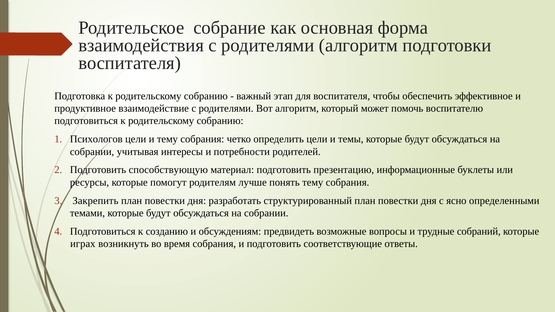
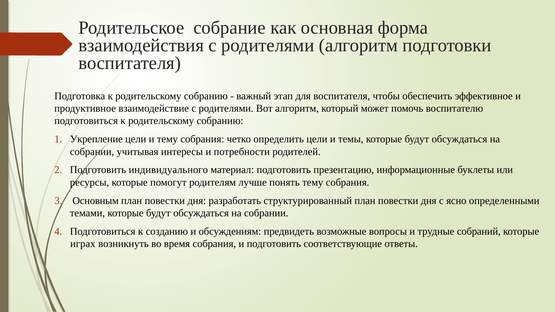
Психологов: Психологов -> Укрепление (96, 139)
способствующую: способствующую -> индивидуального (168, 170)
Закрепить: Закрепить -> Основным (96, 201)
